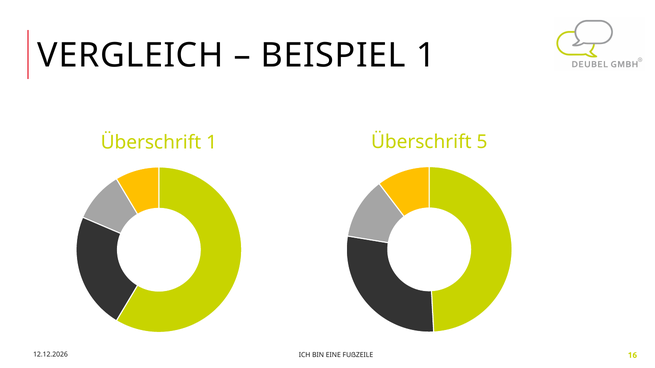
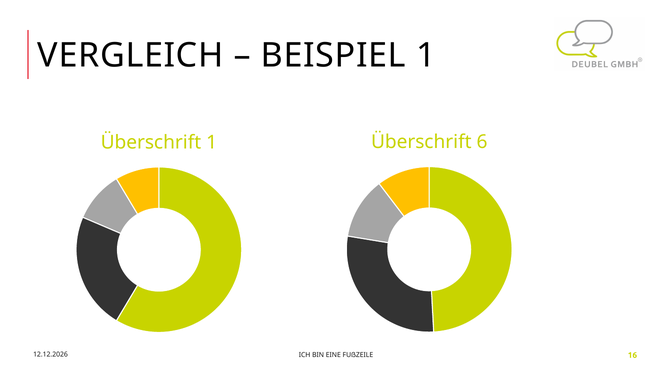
5: 5 -> 6 (482, 142)
